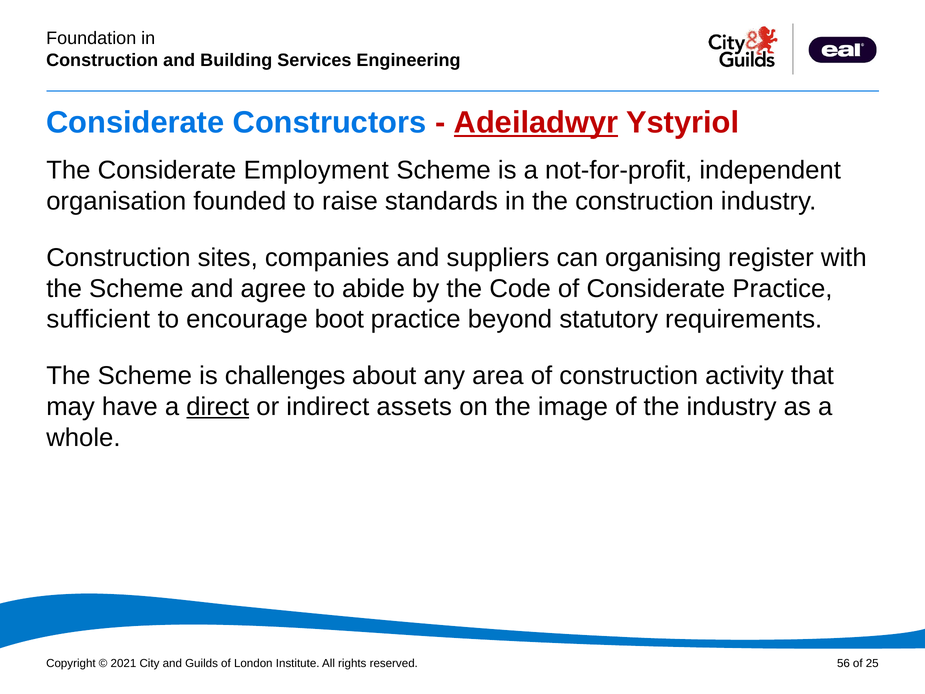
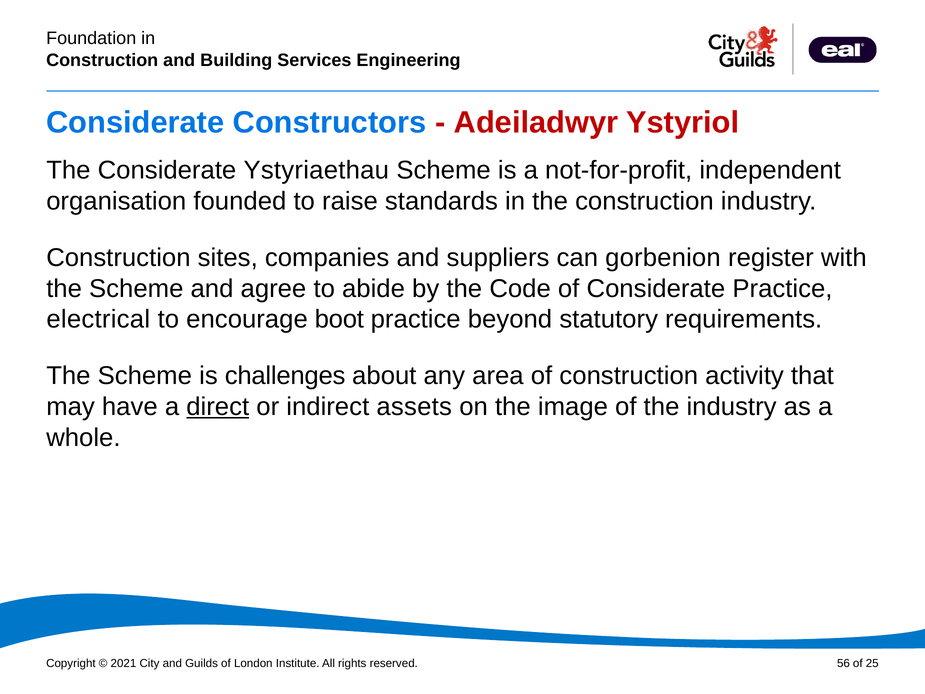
Adeiladwyr underline: present -> none (536, 123)
Employment: Employment -> Ystyriaethau (316, 170)
organising: organising -> gorbenion (663, 258)
sufficient: sufficient -> electrical (98, 319)
